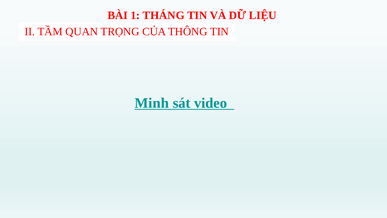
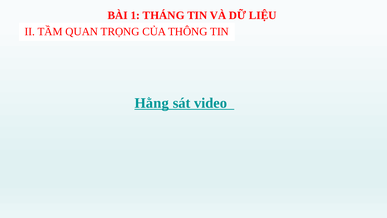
Minh: Minh -> Hằng (152, 103)
